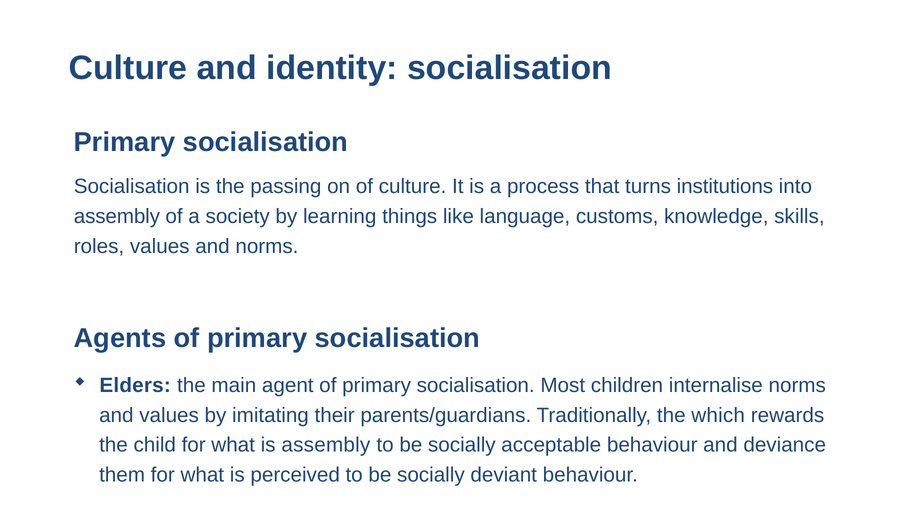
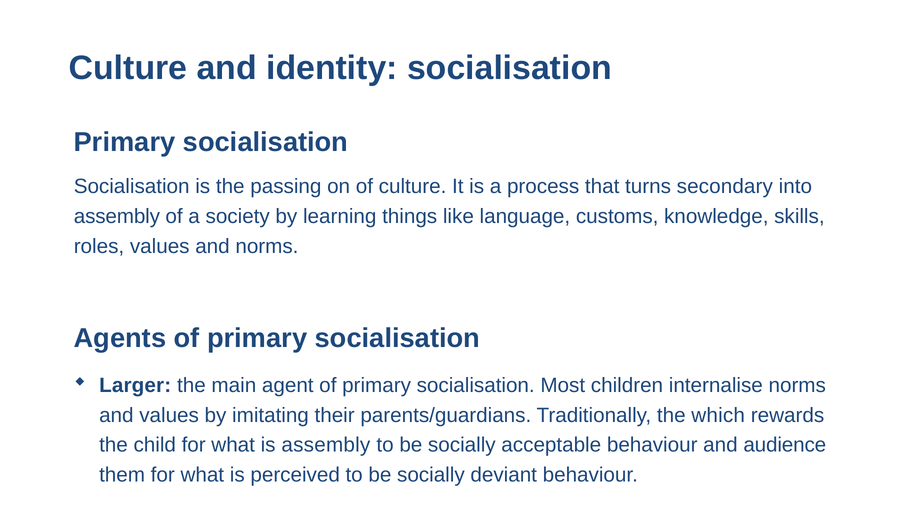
institutions: institutions -> secondary (725, 187)
Elders: Elders -> Larger (135, 385)
deviance: deviance -> audience (785, 445)
